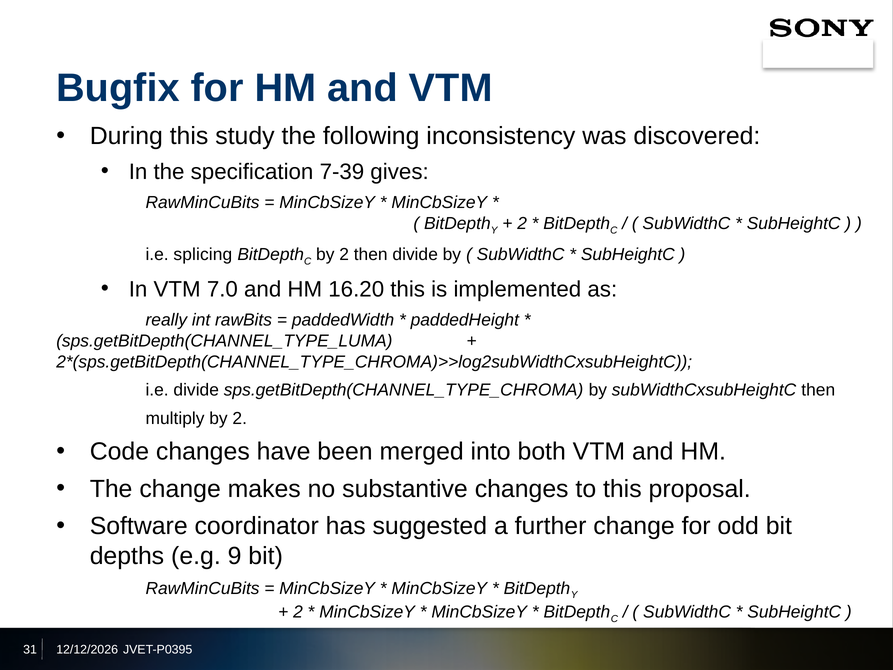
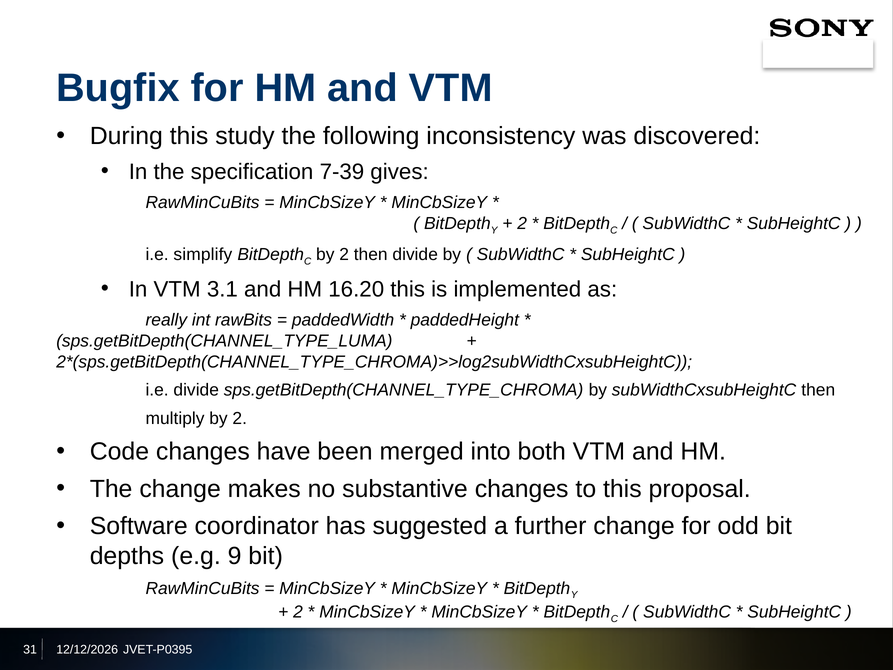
splicing: splicing -> simplify (203, 255)
7.0: 7.0 -> 3.1 (222, 289)
